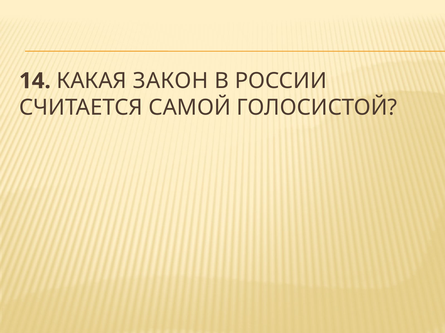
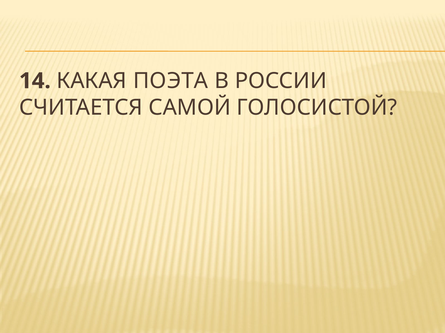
ЗАКОН: ЗАКОН -> ПОЭТА (171, 81)
